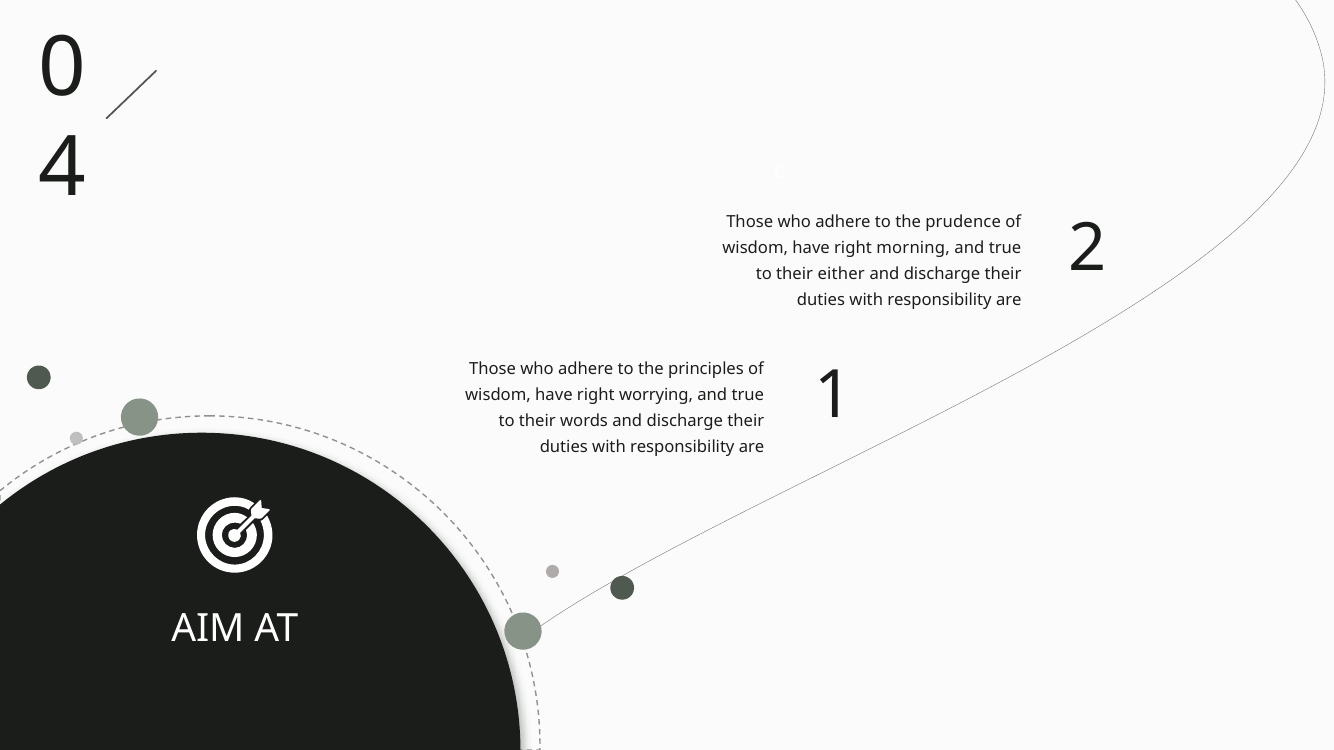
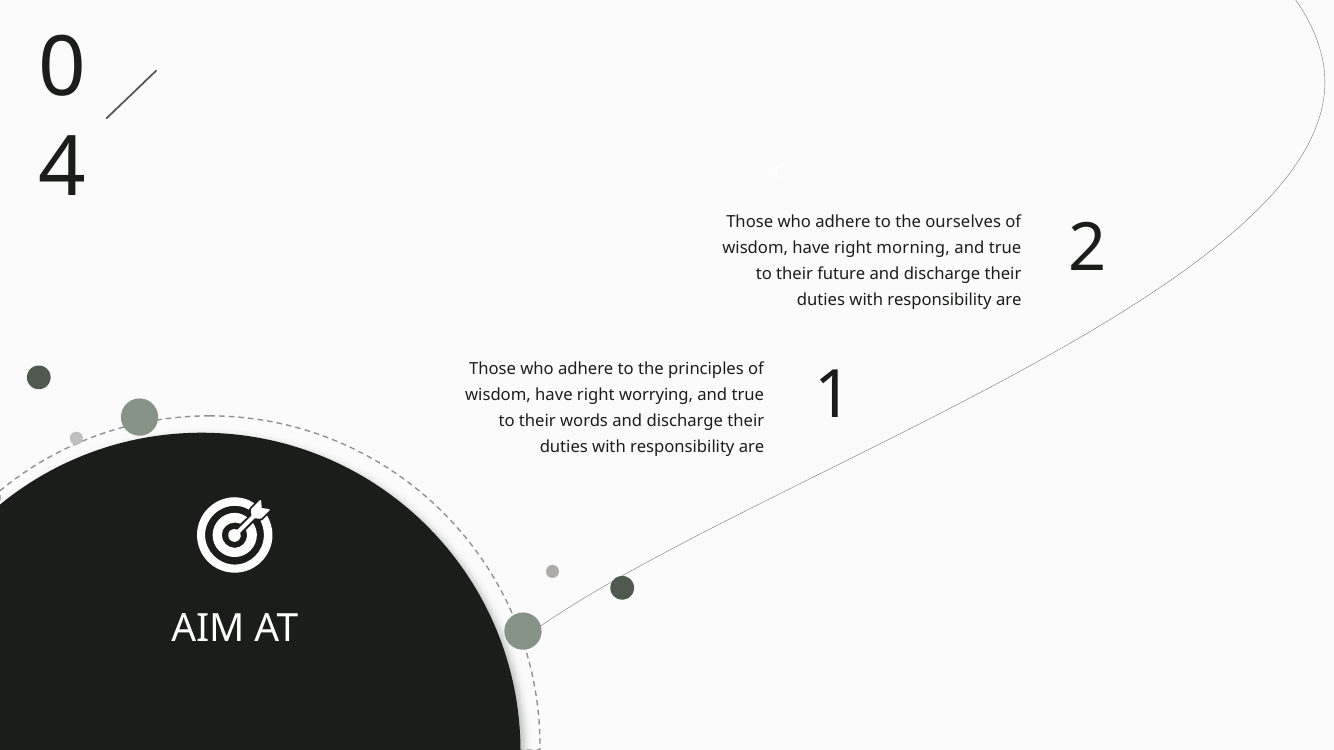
prudence: prudence -> ourselves (963, 222)
either: either -> future (841, 274)
